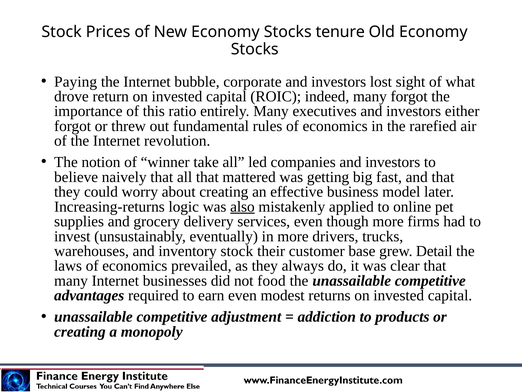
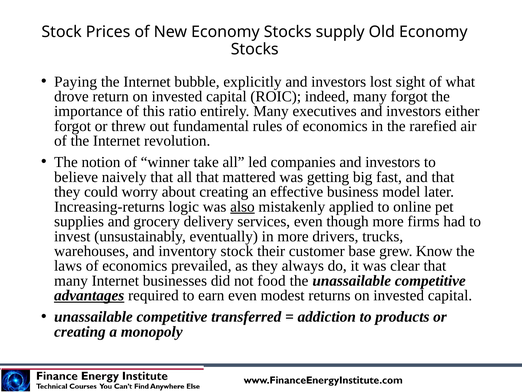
tenure: tenure -> supply (340, 32)
corporate: corporate -> explicitly (252, 82)
Detail: Detail -> Know (434, 251)
advantages underline: none -> present (89, 295)
adjustment: adjustment -> transferred (246, 317)
